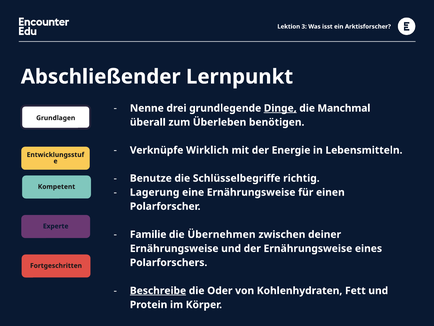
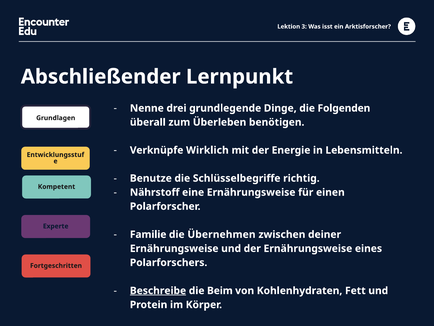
Dinge underline: present -> none (280, 108)
Manchmal: Manchmal -> Folgenden (344, 108)
Lagerung: Lagerung -> Nährstoff (155, 192)
Oder: Oder -> Beim (220, 290)
